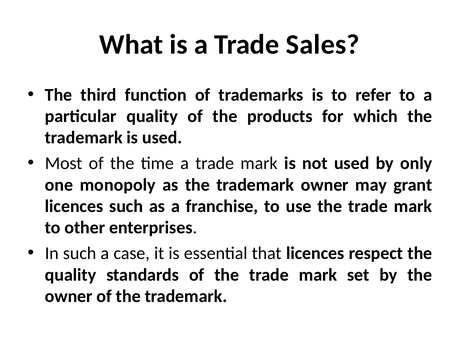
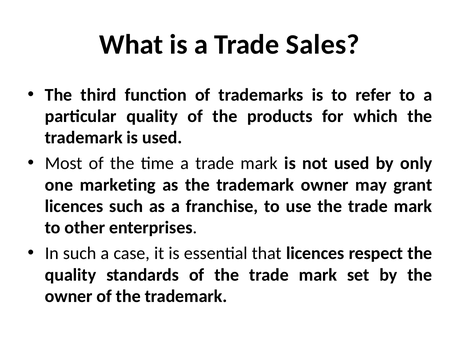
monopoly: monopoly -> marketing (118, 185)
